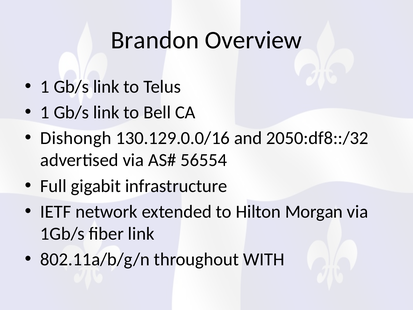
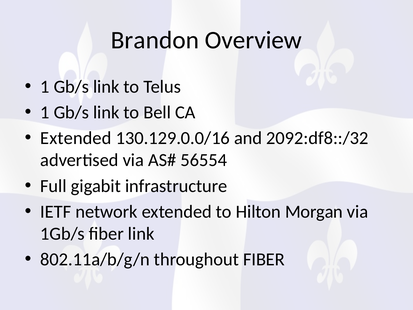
Dishongh: Dishongh -> Extended (76, 138)
2050:df8::/32: 2050:df8::/32 -> 2092:df8::/32 (317, 138)
throughout WITH: WITH -> FIBER (264, 259)
